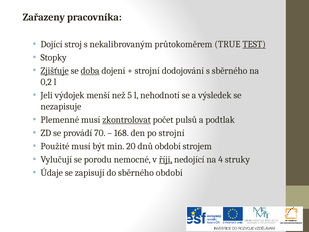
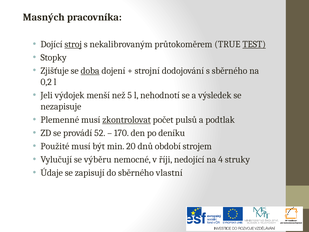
Zařazeny: Zařazeny -> Masných (44, 17)
stroj underline: none -> present (73, 44)
Zjišťuje underline: present -> none (55, 71)
70: 70 -> 52 (100, 133)
168: 168 -> 170 (121, 133)
po strojní: strojní -> deníku (172, 133)
porodu: porodu -> výběru (98, 159)
říji underline: present -> none (166, 159)
sběrného období: období -> vlastní (169, 172)
